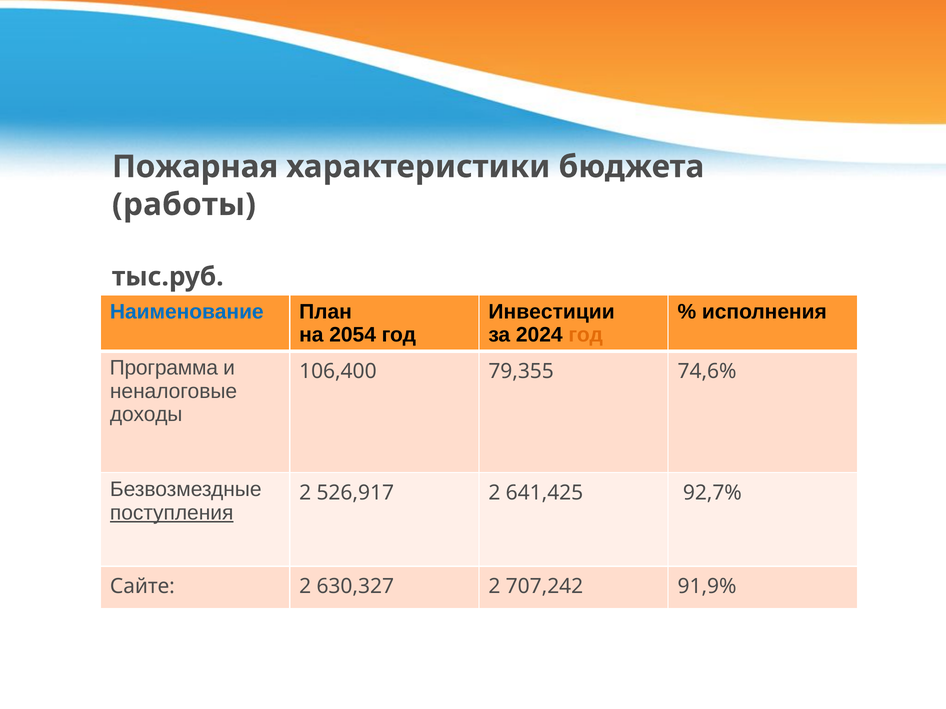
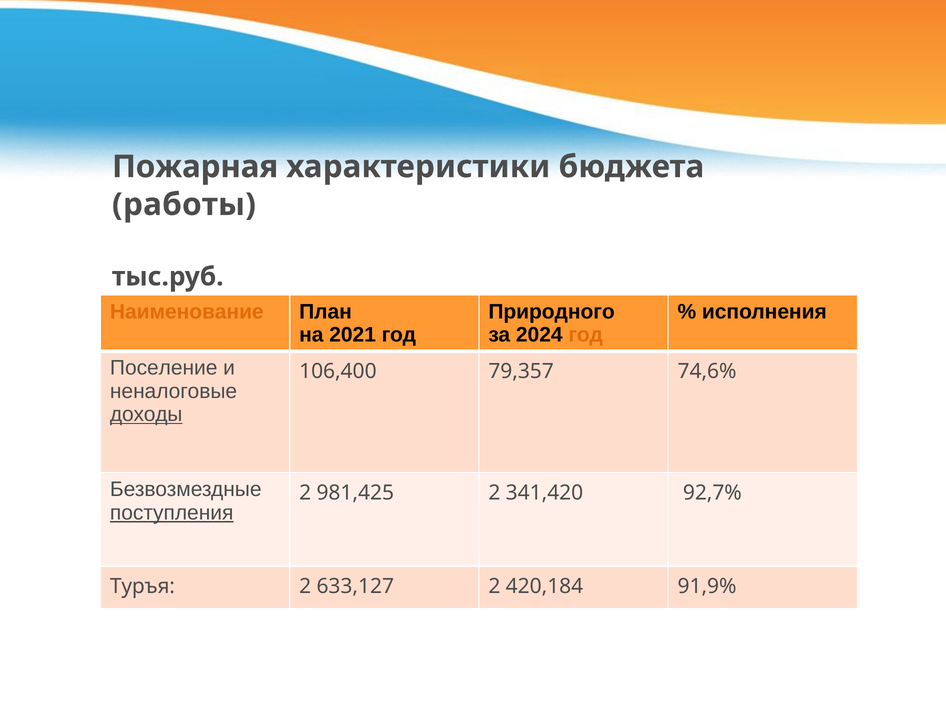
Наименование colour: blue -> orange (187, 312)
Инвестиции: Инвестиции -> Природного (552, 312)
2054: 2054 -> 2021 (353, 335)
Программа: Программа -> Поселение (164, 368)
79,355: 79,355 -> 79,357 (521, 372)
доходы underline: none -> present (146, 415)
526,917: 526,917 -> 981,425 (355, 493)
641,425: 641,425 -> 341,420 (544, 493)
Сайте: Сайте -> Туръя (142, 587)
630,327: 630,327 -> 633,127 (355, 587)
707,242: 707,242 -> 420,184 (544, 587)
